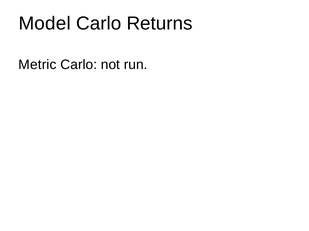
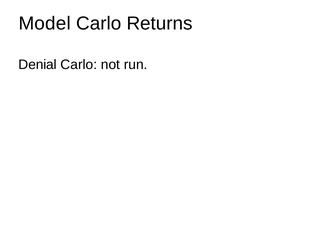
Metric: Metric -> Denial (38, 65)
